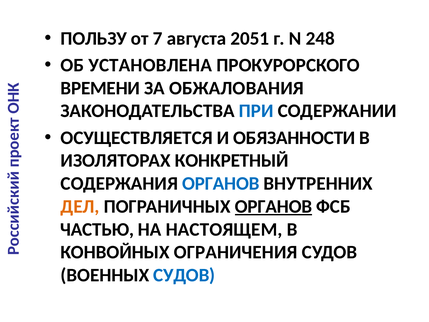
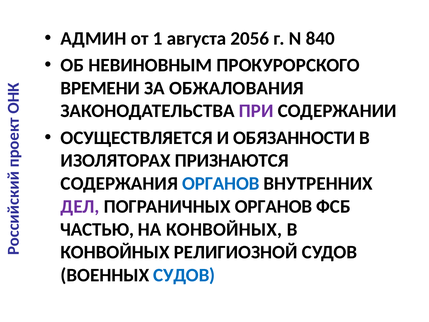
ПОЛЬЗУ: ПОЛЬЗУ -> АДМИН (94, 38)
7: 7 -> 1 (158, 38)
2051: 2051 -> 2056 (250, 38)
248: 248 -> 840 (320, 38)
УСТАНОВЛЕНА: УСТАНОВЛЕНА -> НЕВИНОВНЫМ (150, 65)
ПРИ colour: blue -> purple (256, 111)
КОНКРЕТНЫЙ: КОНКРЕТНЫЙ -> ПРИЗНАЮТСЯ (232, 161)
ДЕЛ colour: orange -> purple (80, 206)
ОРГАНОВ underline: present -> none (273, 206)
НА НАСТОЯЩЕМ: НАСТОЯЩЕМ -> КОНВОЙНЫХ (224, 229)
ОГРАНИЧЕНИЯ: ОГРАНИЧЕНИЯ -> РЕЛИГИОЗНОЙ (236, 252)
